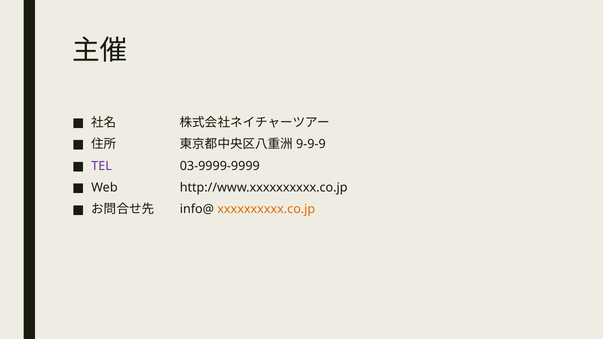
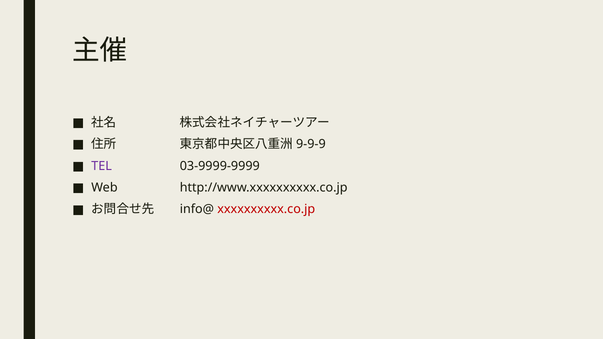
xxxxxxxxxx.co.jp colour: orange -> red (266, 209)
